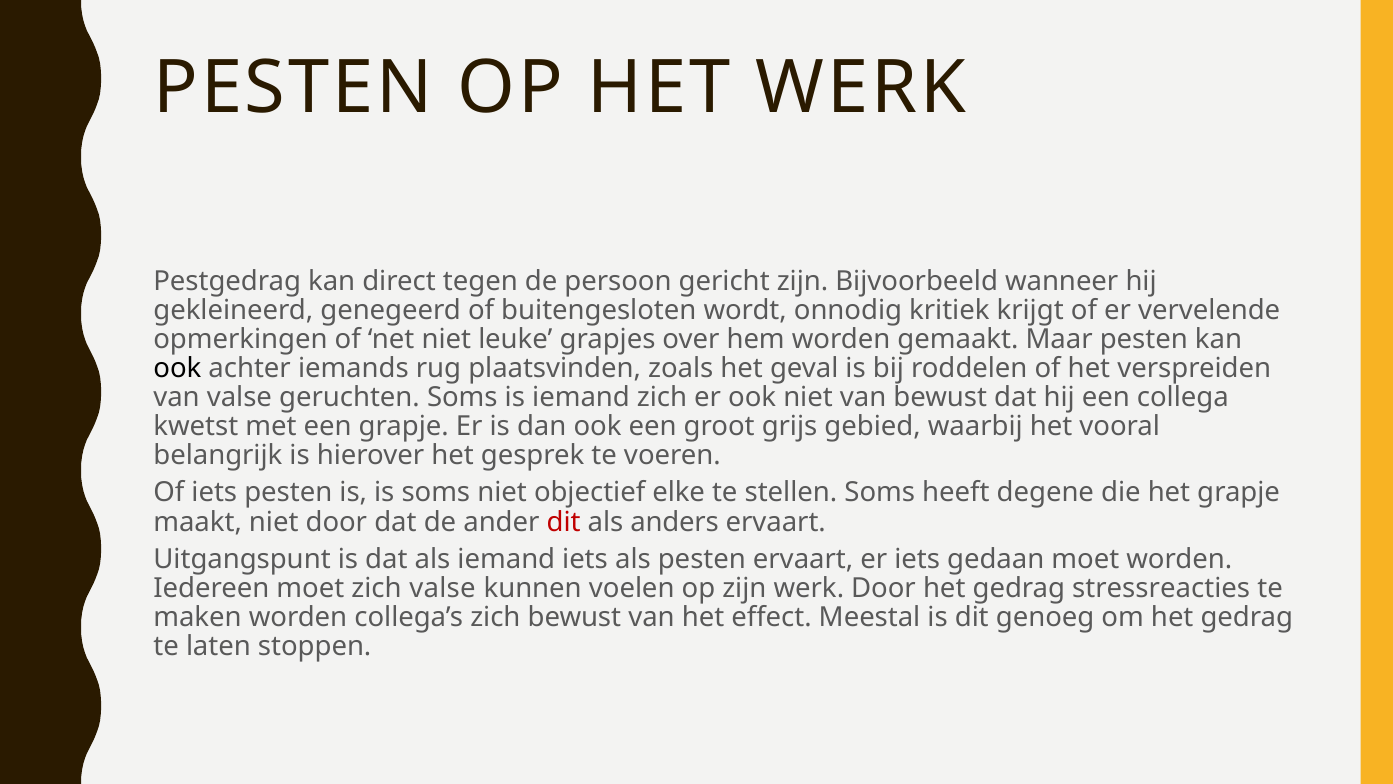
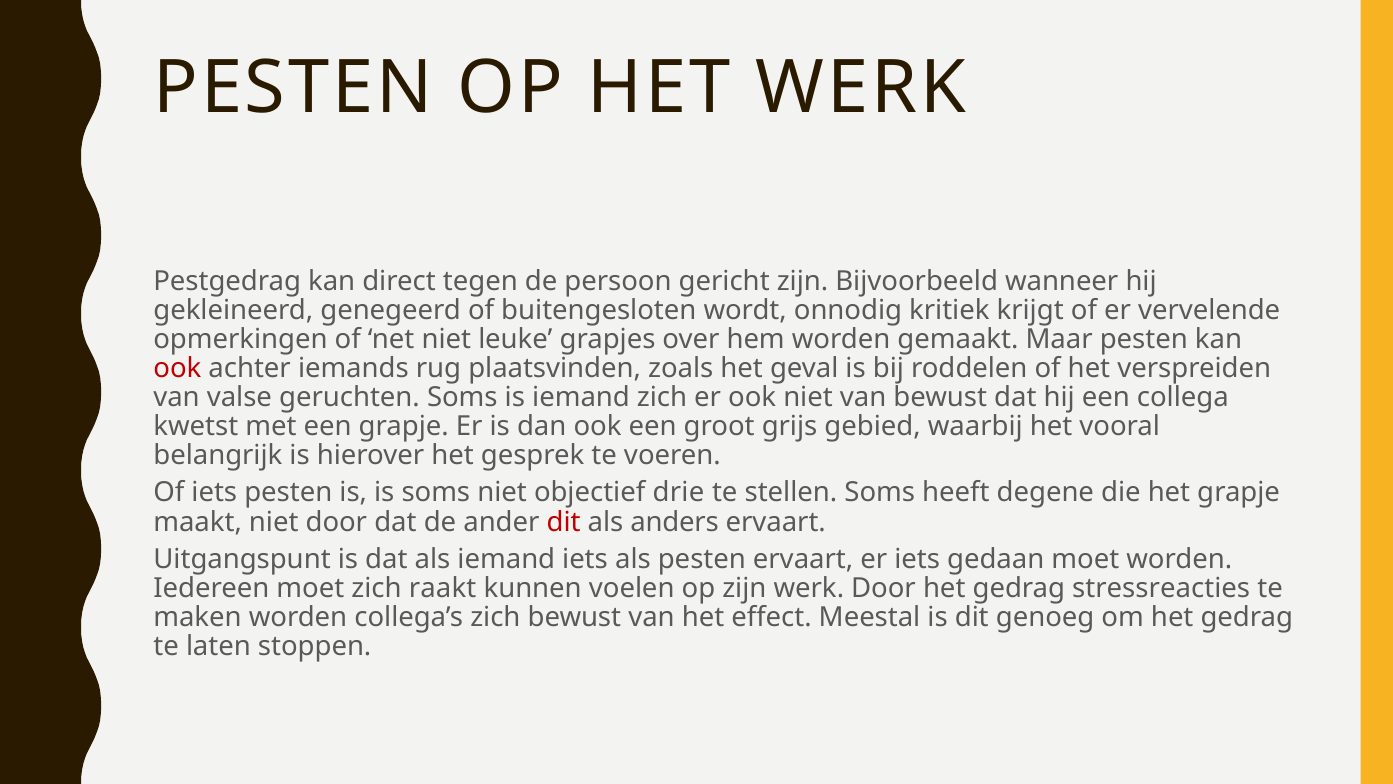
ook colour: black -> red (177, 368)
elke: elke -> drie (678, 493)
zich valse: valse -> raakt (443, 588)
